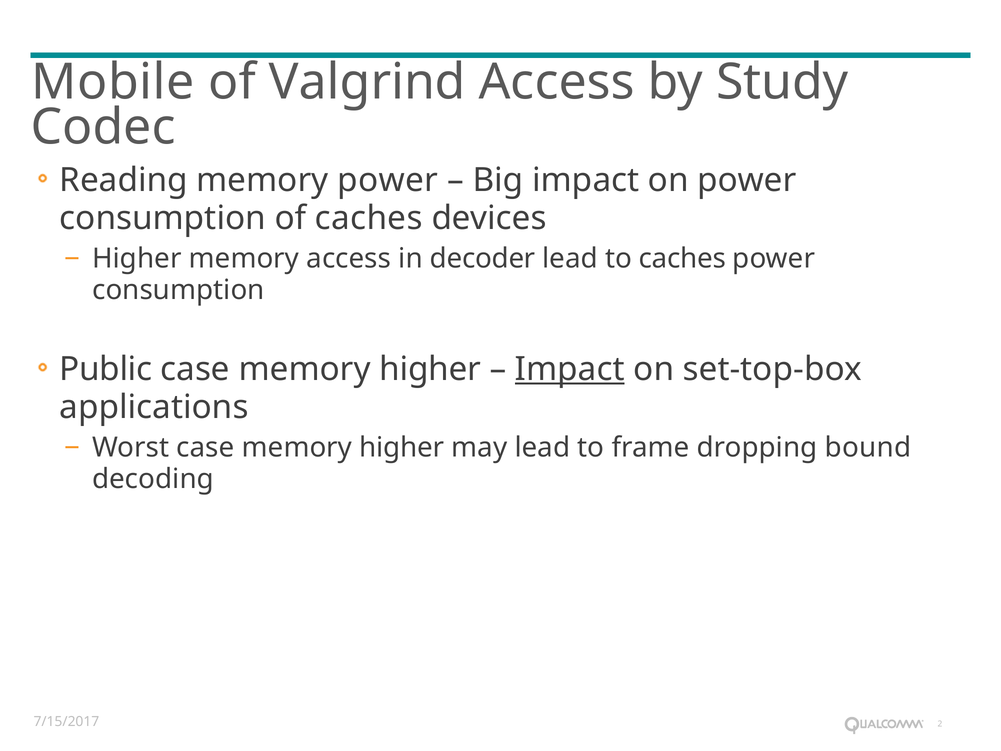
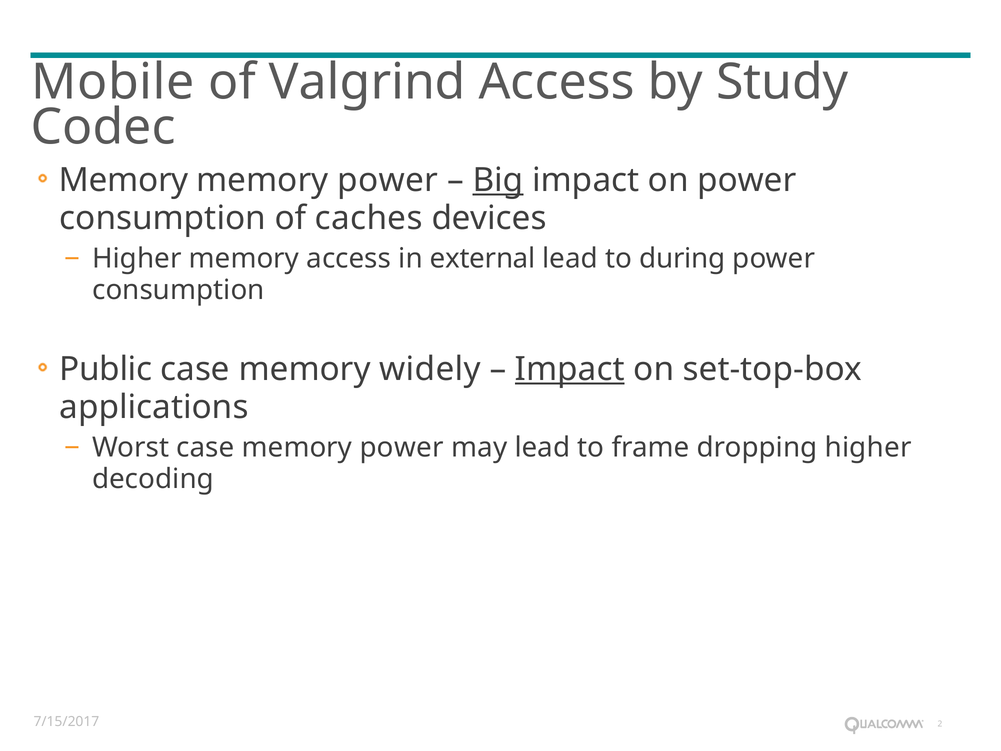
Reading: Reading -> Memory (124, 180)
Big underline: none -> present (498, 180)
decoder: decoder -> external (483, 258)
to caches: caches -> during (682, 258)
higher: higher -> widely (430, 369)
Worst case memory higher: higher -> power (402, 447)
dropping bound: bound -> higher (868, 447)
